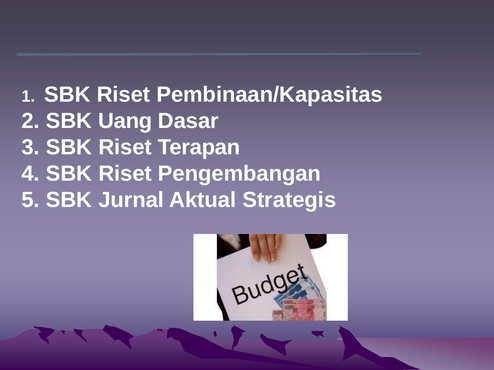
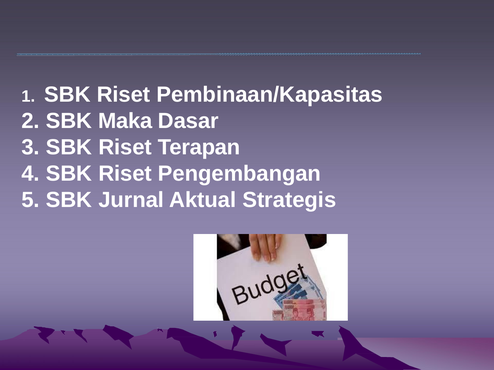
Uang: Uang -> Maka (125, 121)
